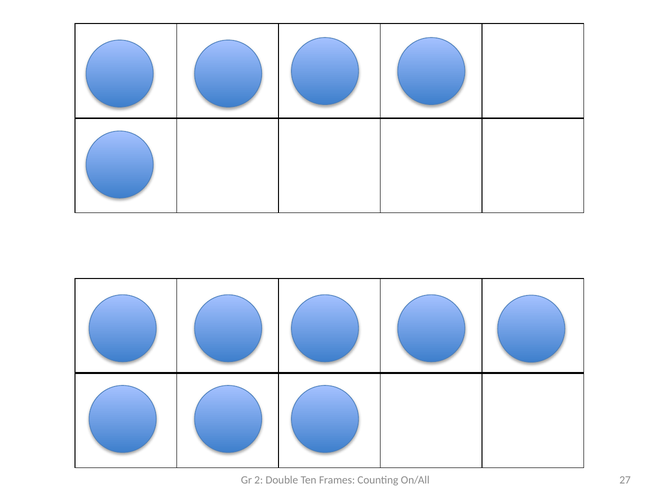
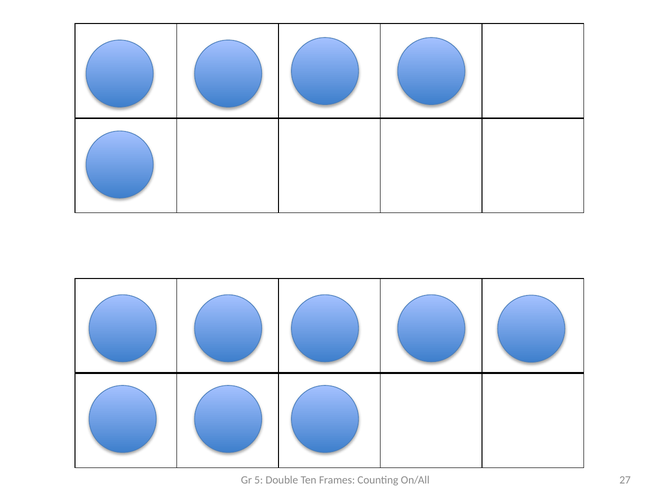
2: 2 -> 5 (259, 480)
